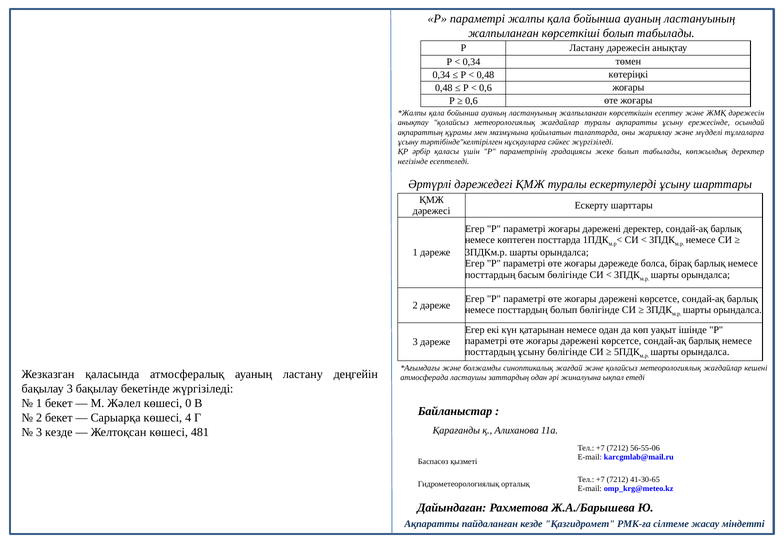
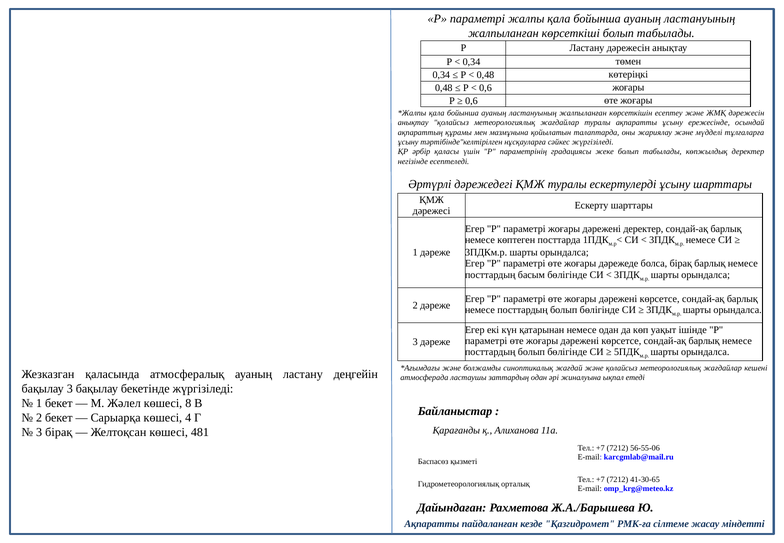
ұсыну: ұсыну -> болып (531, 352)
0: 0 -> 8 (188, 403)
3 кезде: кезде -> бірақ (59, 432)
